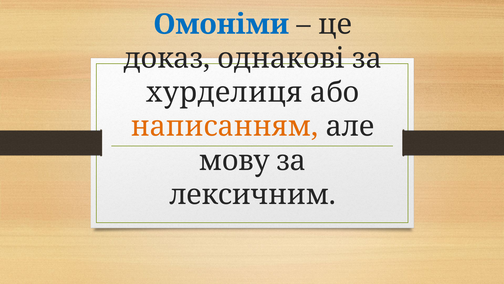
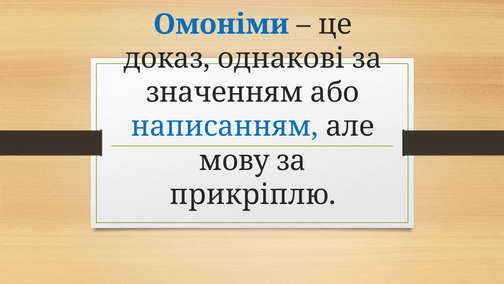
хурделиця: хурделиця -> значенням (225, 92)
написанням colour: orange -> blue (225, 126)
лексичним: лексичним -> прикріплю (253, 194)
